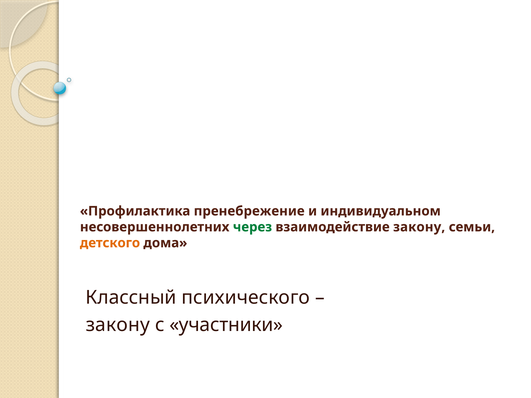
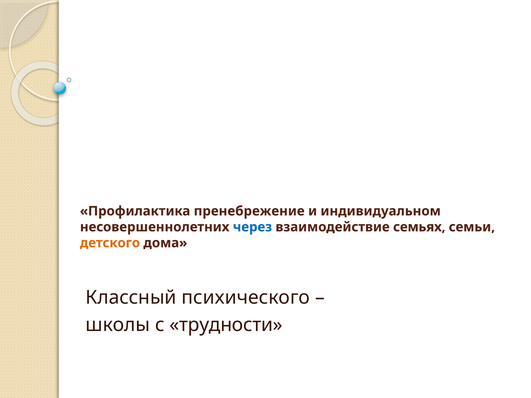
через colour: green -> blue (252, 227)
взаимодействие закону: закону -> семьях (419, 227)
закону: закону -> школы (118, 325)
участники: участники -> трудности (226, 325)
